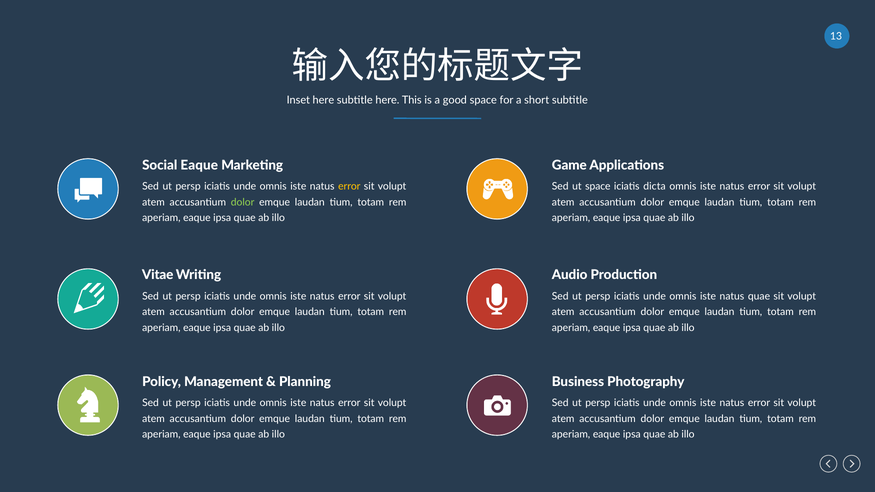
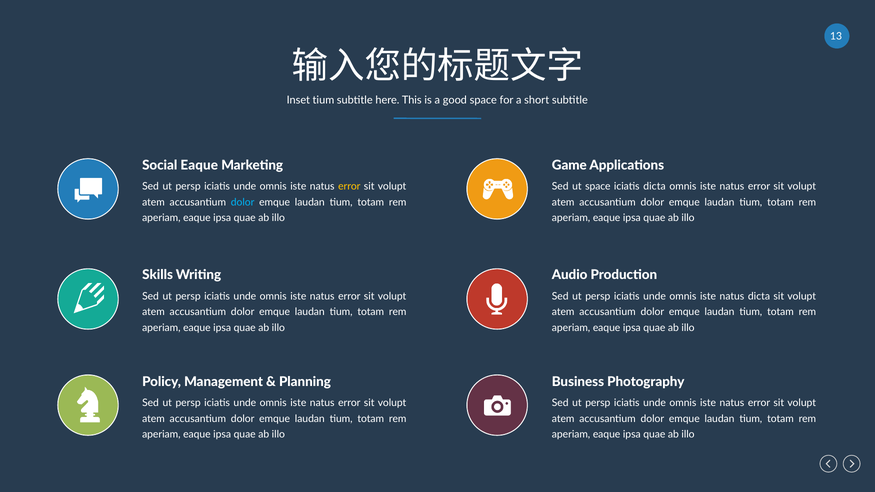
Inset here: here -> tium (323, 100)
dolor colour: light green -> light blue (243, 202)
Vitae: Vitae -> Skills (158, 275)
natus quae: quae -> dicta (759, 296)
